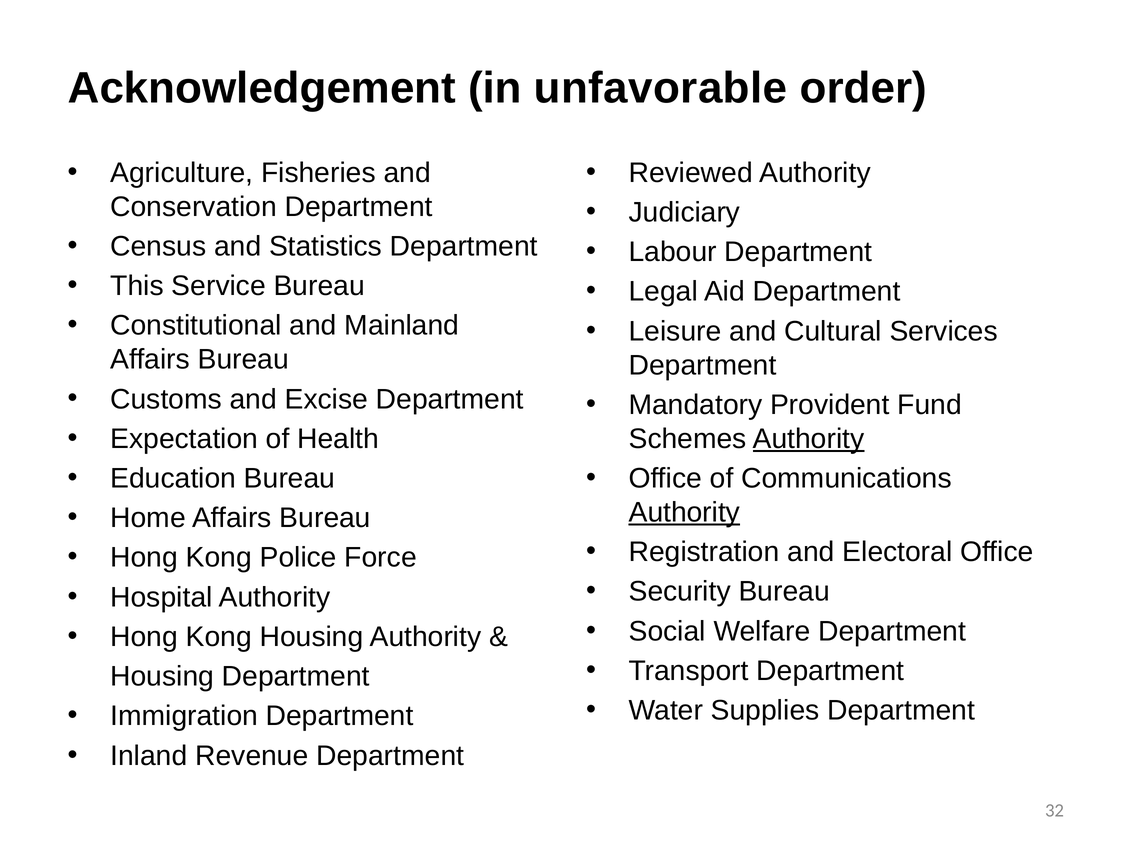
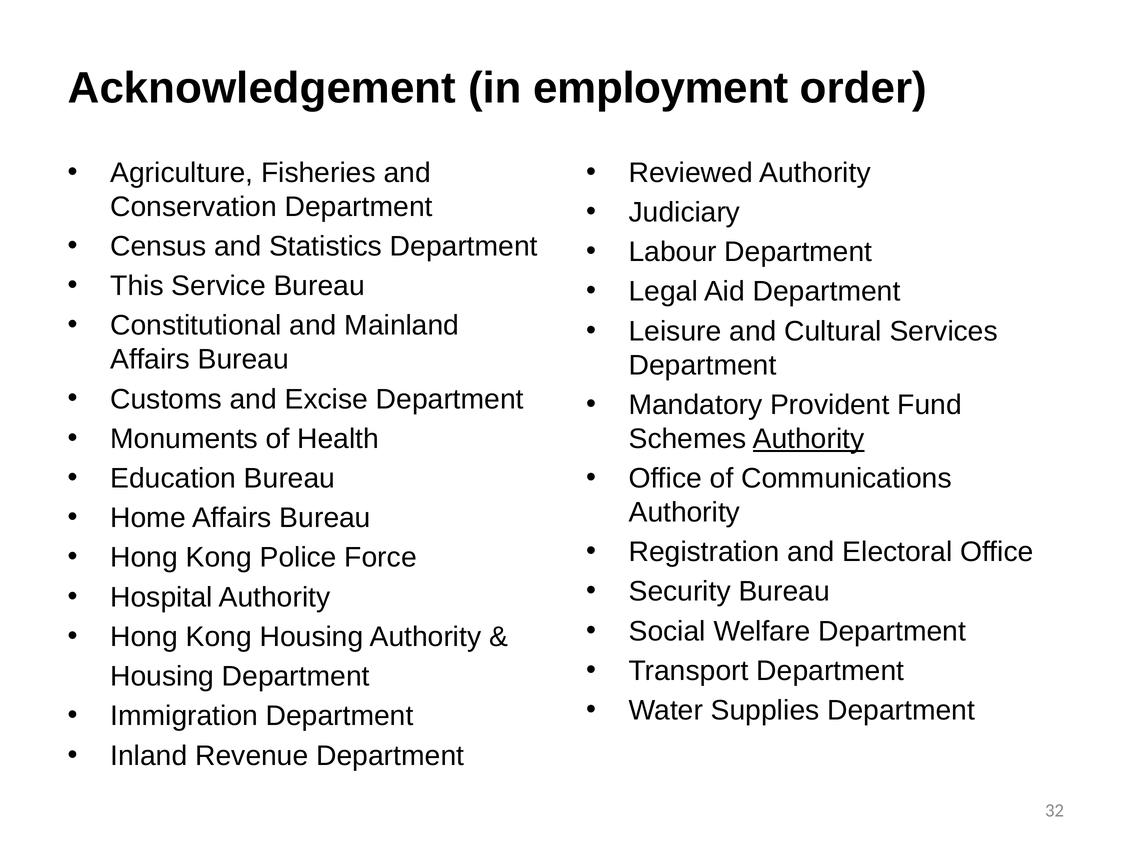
unfavorable: unfavorable -> employment (661, 88)
Expectation: Expectation -> Monuments (184, 439)
Authority underline: present -> none (684, 512)
